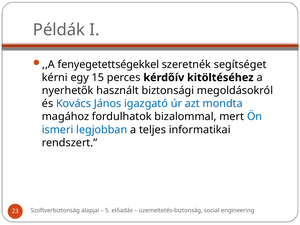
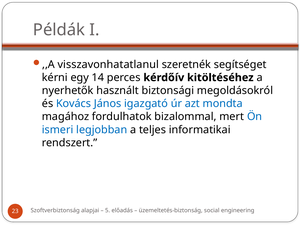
fenyegetettségekkel: fenyegetettségekkel -> visszavonhatatlanul (108, 65)
15: 15 -> 14 (98, 78)
